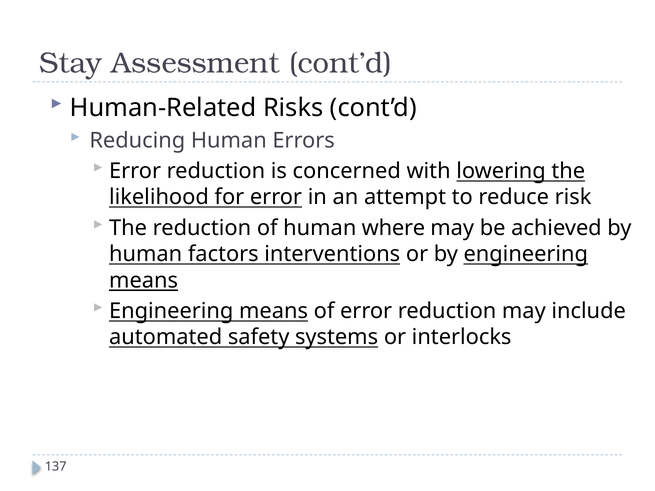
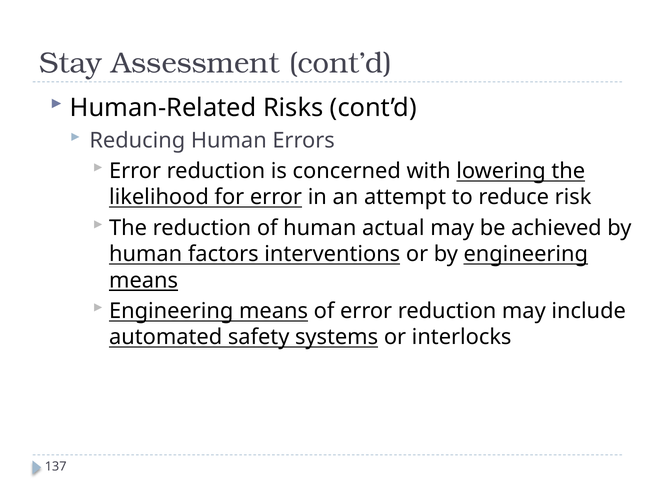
where: where -> actual (393, 228)
